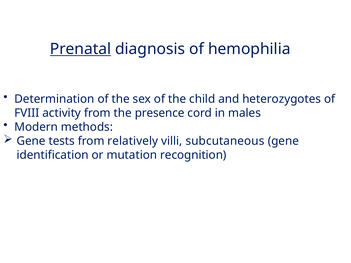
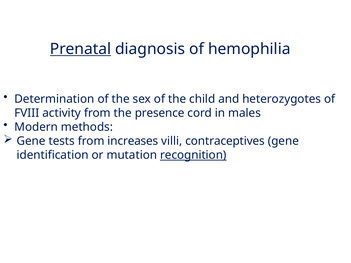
relatively: relatively -> increases (133, 141)
subcutaneous: subcutaneous -> contraceptives (225, 141)
recognition underline: none -> present (193, 155)
